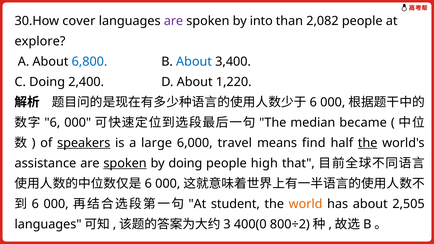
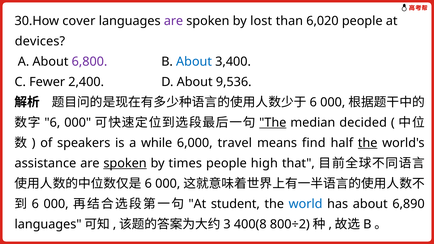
into: into -> lost (261, 21)
2,082: 2,082 -> 6,020 (322, 21)
explore: explore -> devices (40, 41)
6,800 colour: blue -> purple (90, 62)
C Doing: Doing -> Fewer (47, 82)
1,220: 1,220 -> 9,536 (234, 82)
The underline: none -> present (273, 123)
became: became -> decided (363, 123)
speakers underline: present -> none (84, 143)
large: large -> while (157, 143)
by doing: doing -> times (185, 163)
world colour: orange -> blue (306, 204)
2,505: 2,505 -> 6,890 (409, 204)
400(0: 400(0 -> 400(8 (250, 224)
